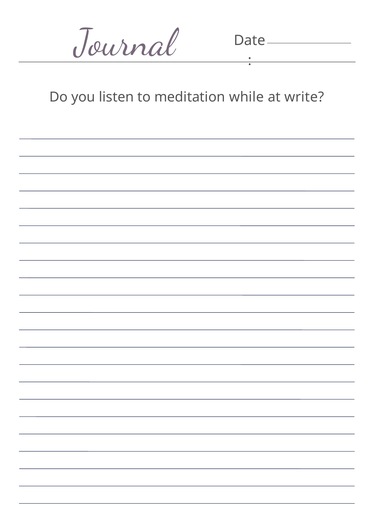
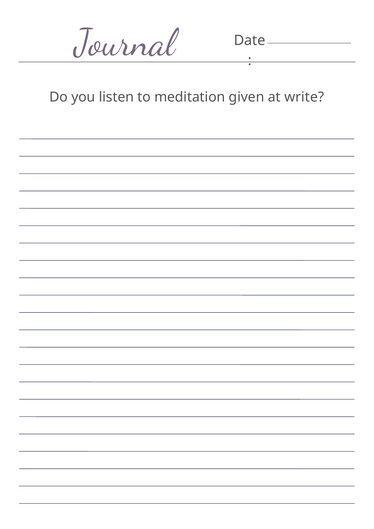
while: while -> given (247, 97)
